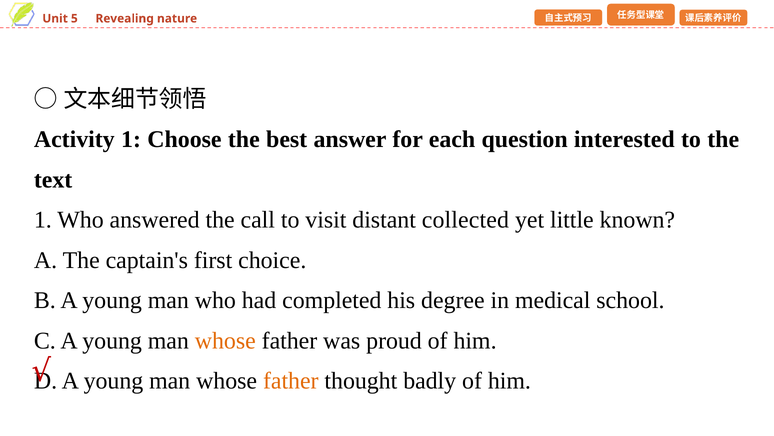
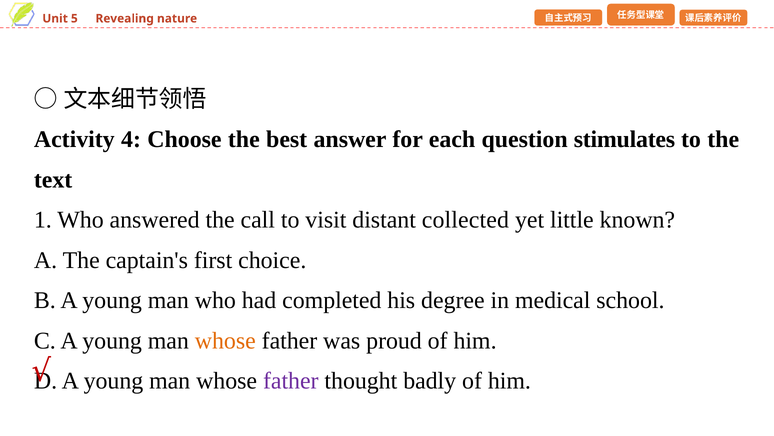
Activity 1: 1 -> 4 (131, 139)
interested: interested -> stimulates (624, 139)
father colour: orange -> purple (291, 380)
